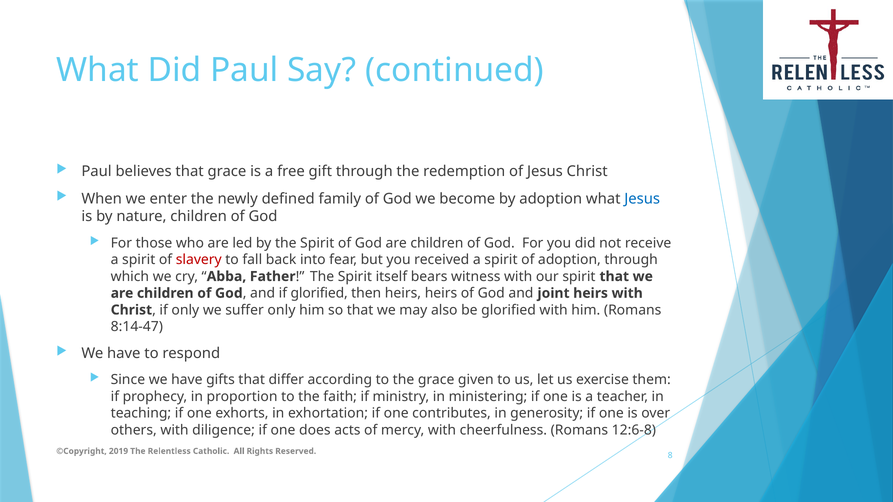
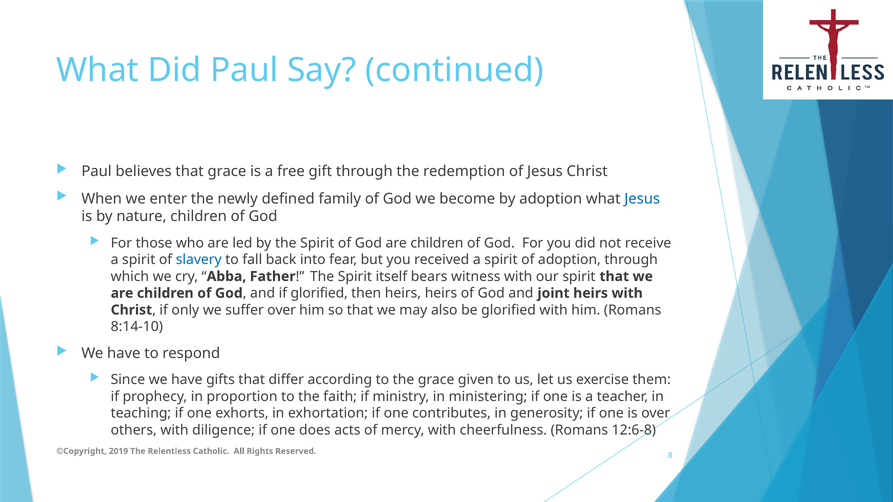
slavery colour: red -> blue (199, 260)
suffer only: only -> over (282, 310)
8:14-47: 8:14-47 -> 8:14-10 (137, 327)
